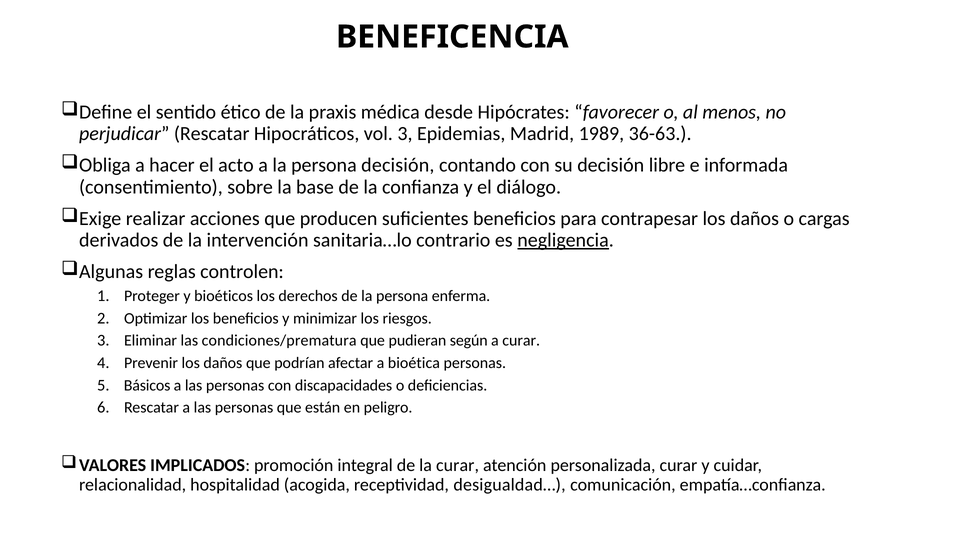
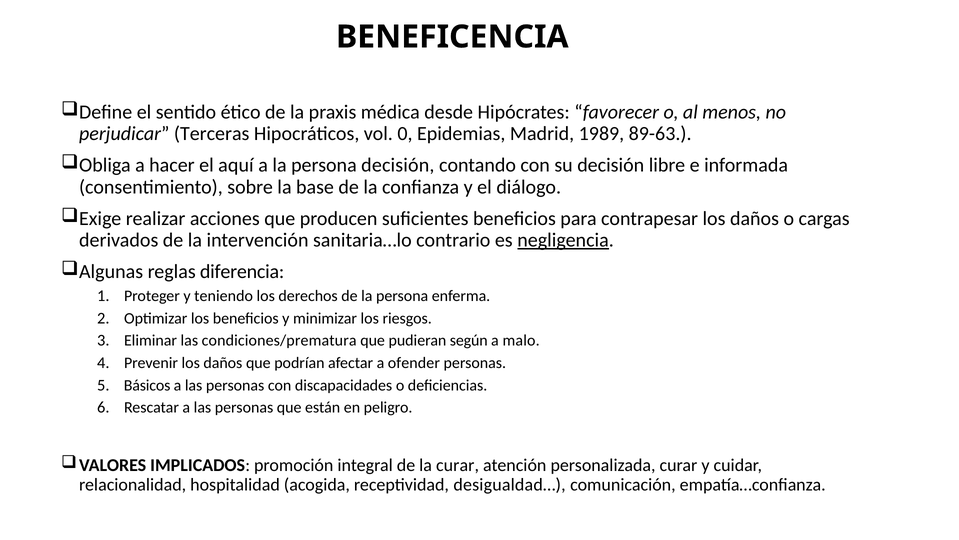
perjudicar Rescatar: Rescatar -> Terceras (212, 134)
vol 3: 3 -> 0 (405, 134)
36-63: 36-63 -> 89-63 (660, 134)
acto: acto -> aquí (236, 165)
controlen: controlen -> diferencia (242, 272)
bioéticos: bioéticos -> teniendo (224, 296)
a curar: curar -> malo (521, 340)
bioética: bioética -> ofender (414, 363)
